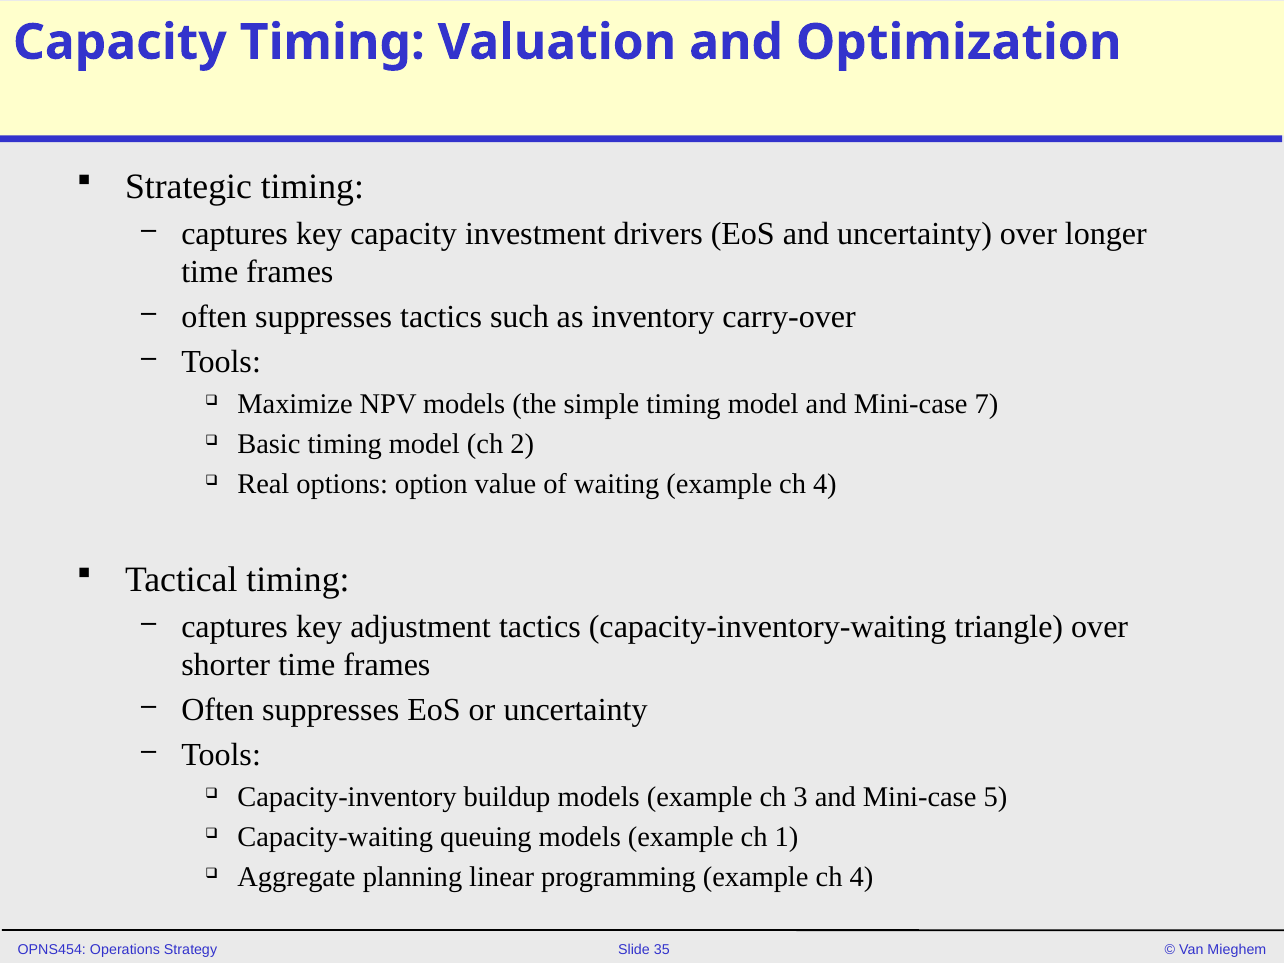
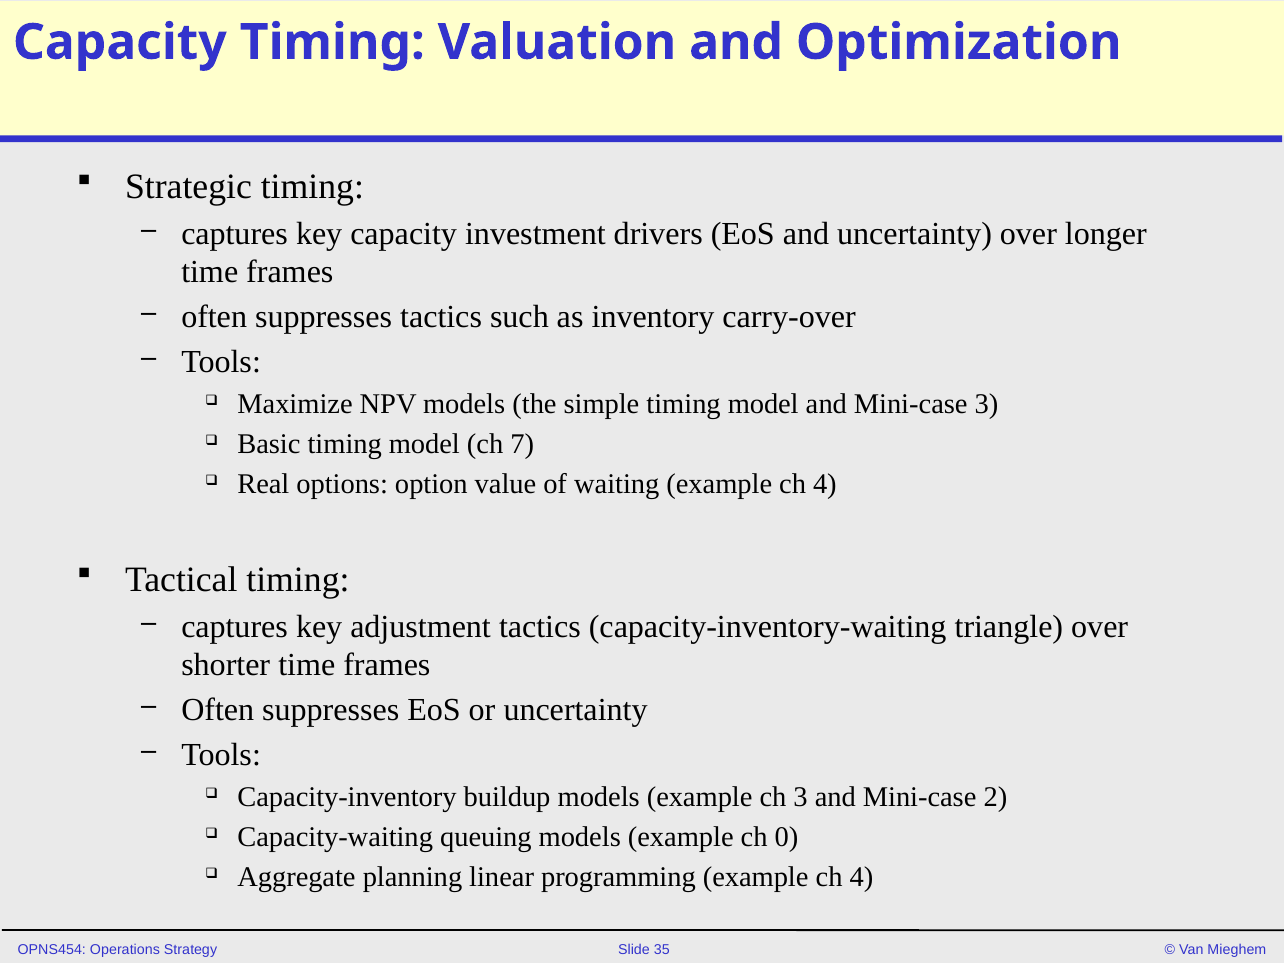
Mini-case 7: 7 -> 3 (986, 404)
2: 2 -> 7 (522, 444)
5: 5 -> 2 (995, 797)
1: 1 -> 0 (787, 837)
